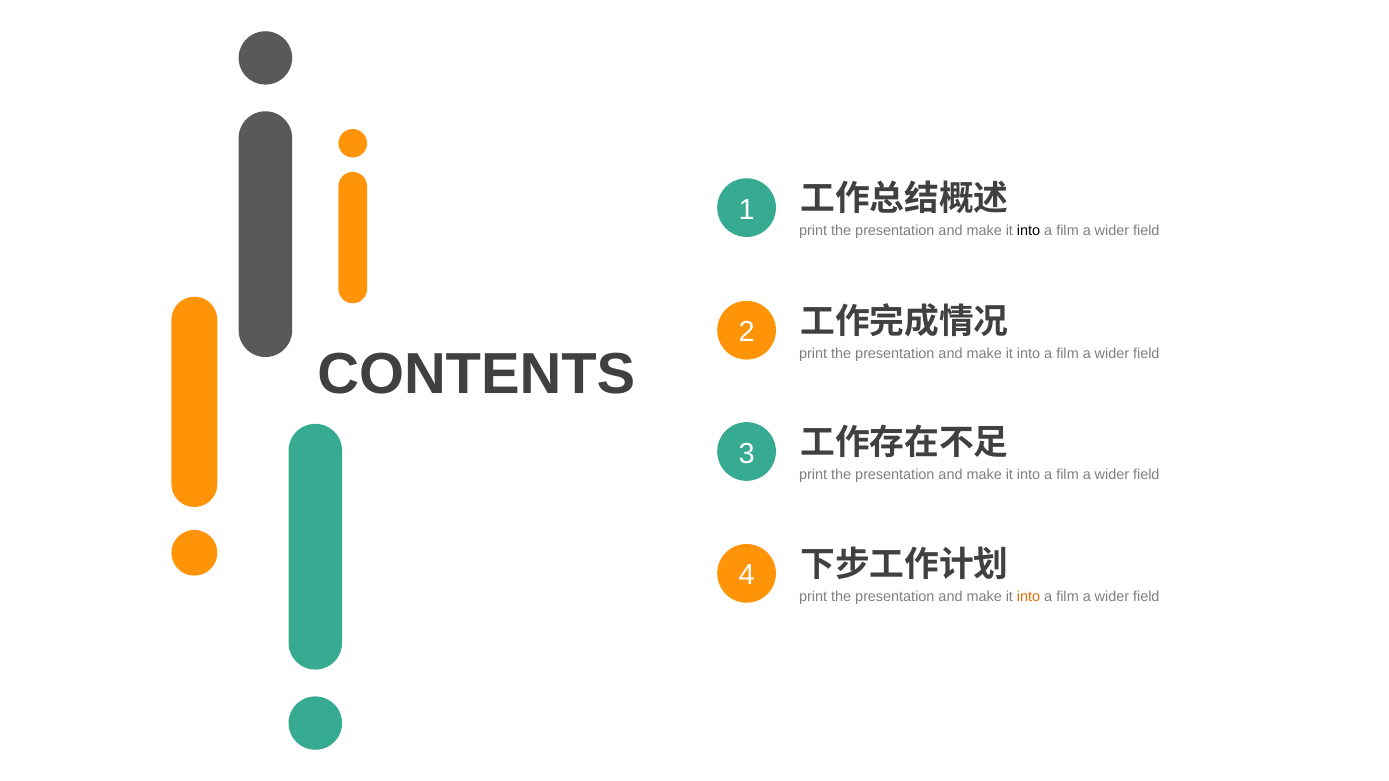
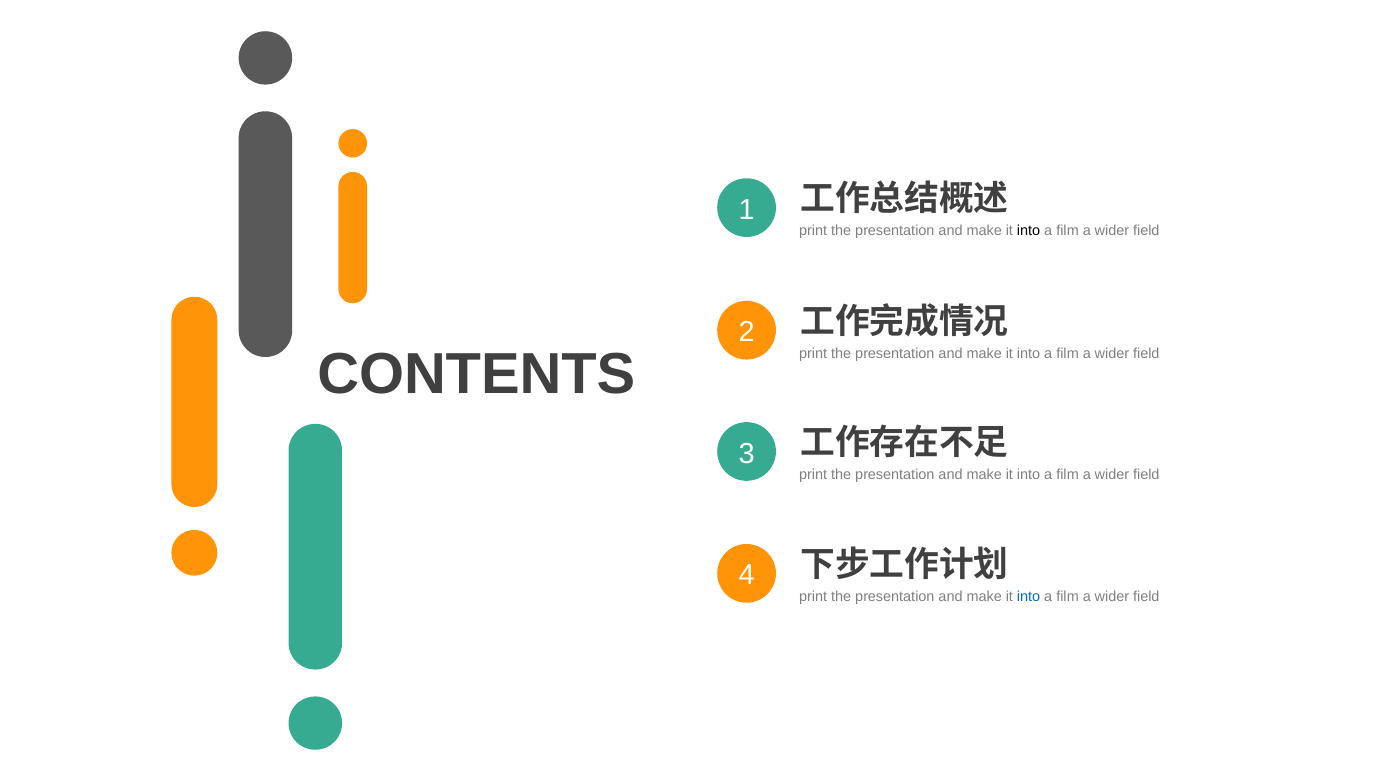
into colour: orange -> blue (1029, 597)
